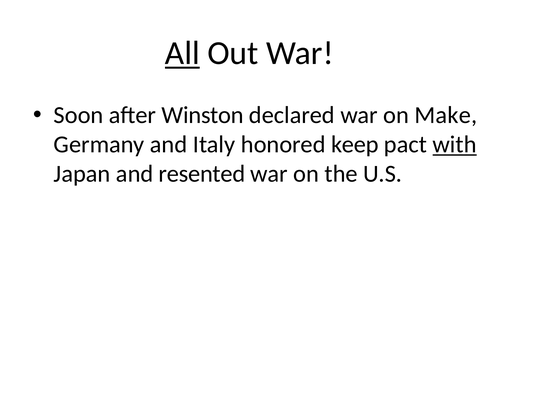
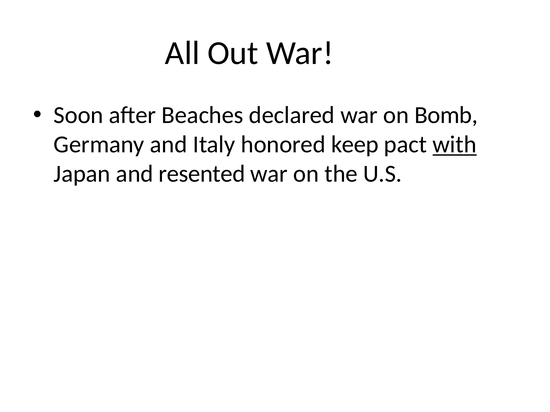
All underline: present -> none (182, 53)
Winston: Winston -> Beaches (203, 115)
Make: Make -> Bomb (446, 115)
